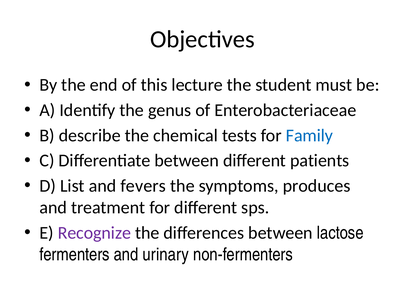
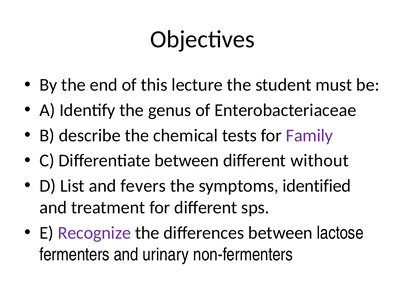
Family colour: blue -> purple (309, 135)
patients: patients -> without (320, 161)
produces: produces -> identified (317, 186)
